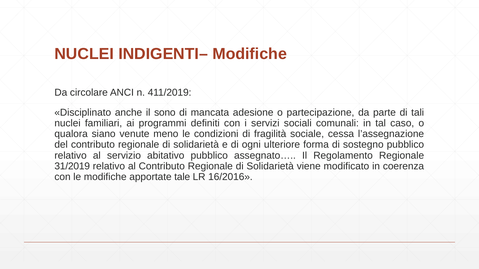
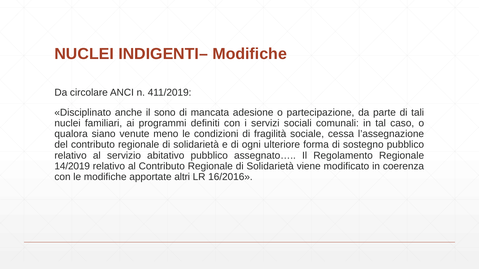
31/2019: 31/2019 -> 14/2019 (72, 167)
tale: tale -> altri (182, 177)
